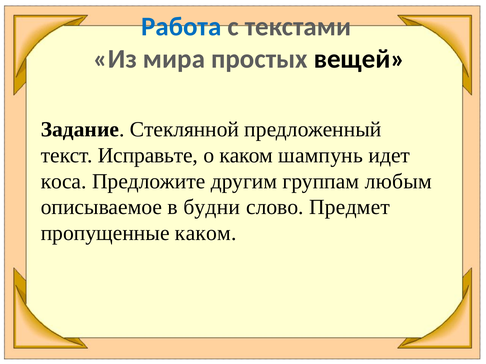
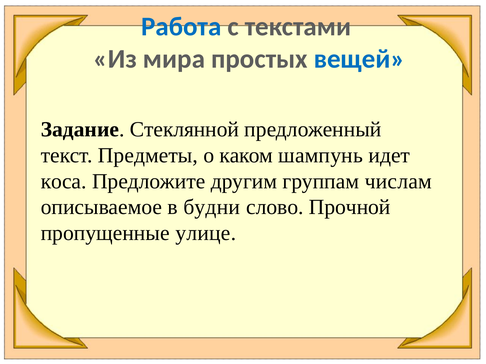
вещей colour: black -> blue (359, 59)
Исправьте: Исправьте -> Предметы (148, 156)
любым: любым -> числам (398, 182)
Предмет: Предмет -> Прочной (350, 207)
пропущенные каком: каком -> улице (206, 233)
